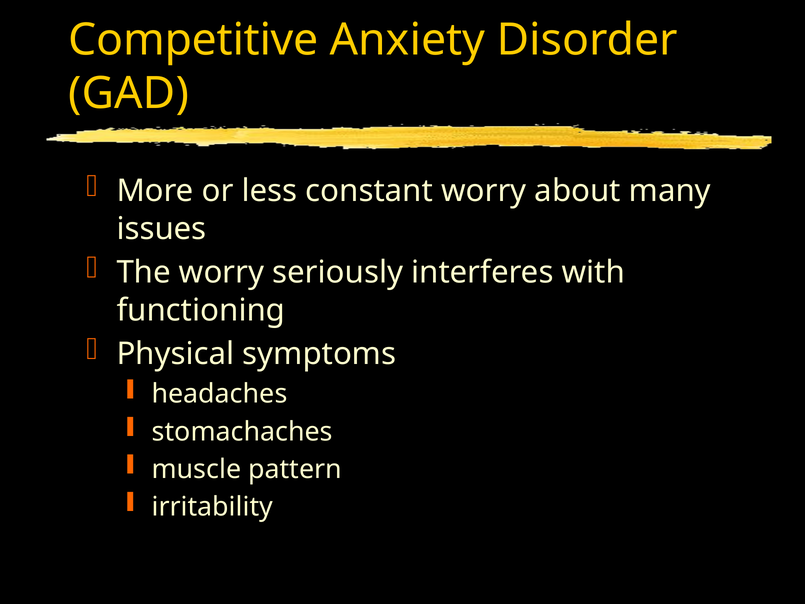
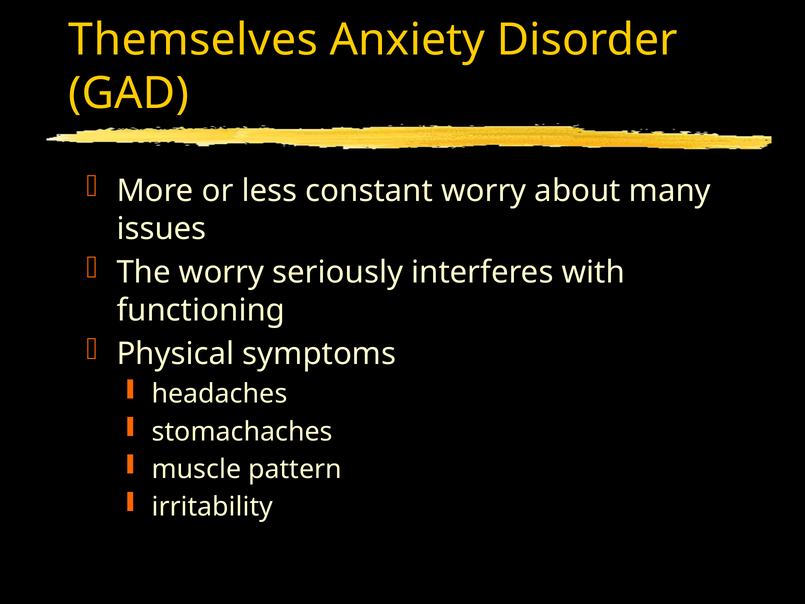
Competitive: Competitive -> Themselves (193, 40)
